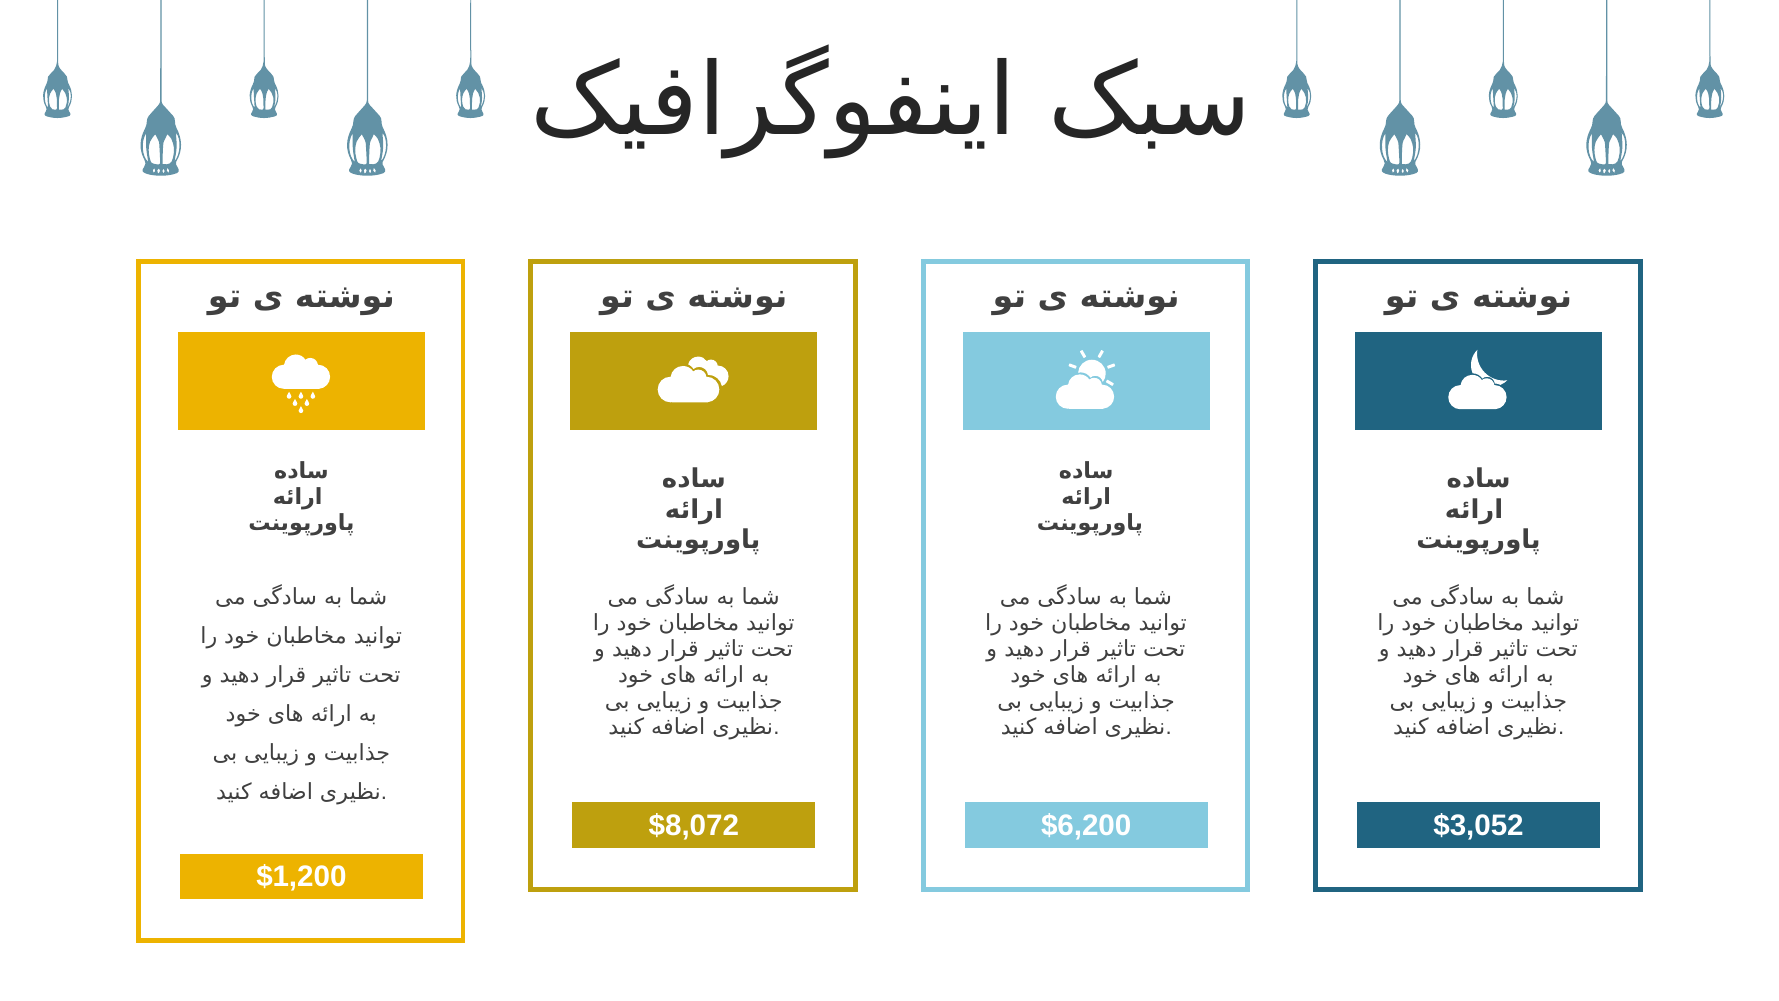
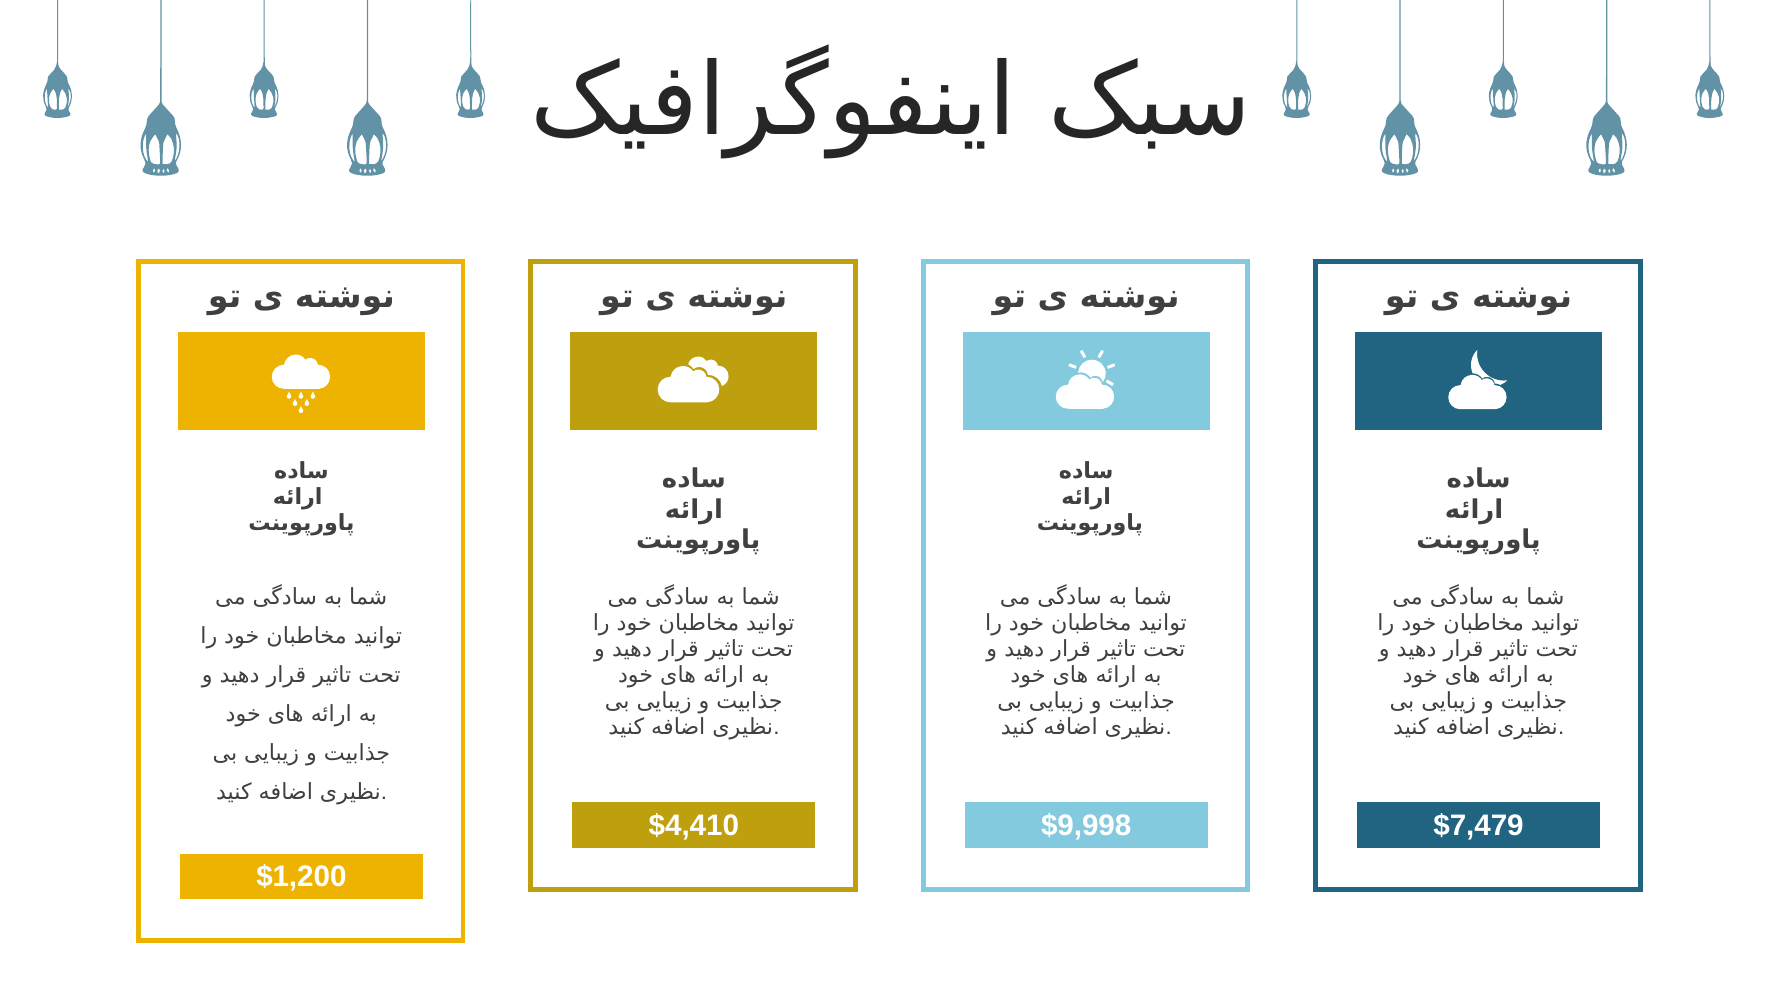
$8,072: $8,072 -> $4,410 (694, 825)
$6,200: $6,200 -> $9,998 (1086, 825)
$3,052: $3,052 -> $7,479 (1479, 825)
